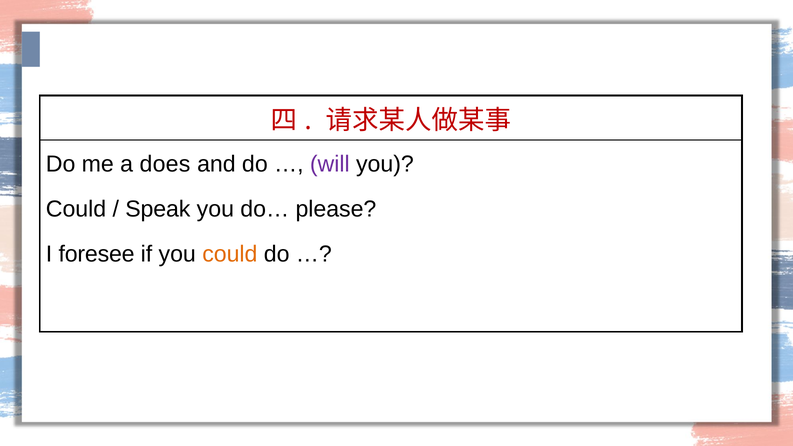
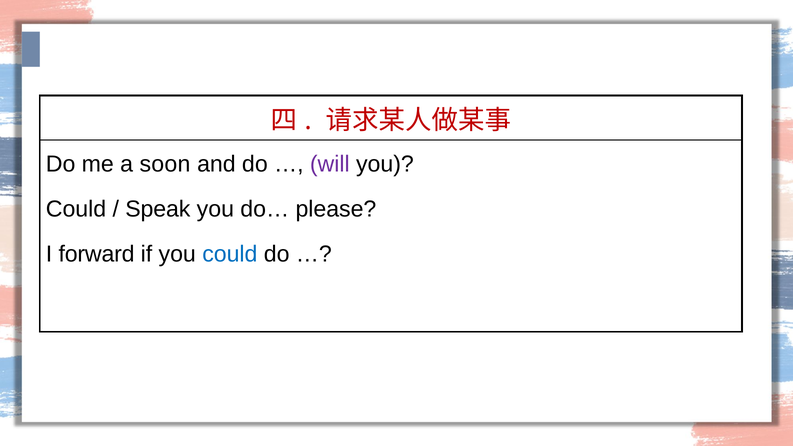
does: does -> soon (165, 164)
foresee: foresee -> forward (97, 254)
could colour: orange -> blue (230, 254)
